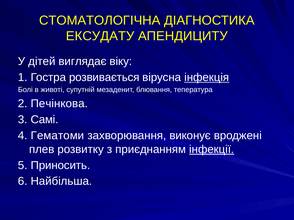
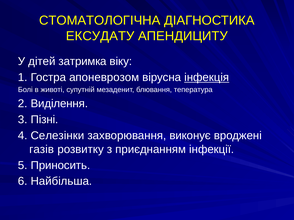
виглядає: виглядає -> затримка (83, 61)
розвивається: розвивається -> апоневрозом (104, 78)
Печінкова: Печінкова -> Виділення (59, 104)
Самі: Самі -> Пізні (44, 120)
Гематоми: Гематоми -> Селезінки (58, 136)
плев: плев -> газів (42, 150)
інфекції underline: present -> none (212, 150)
